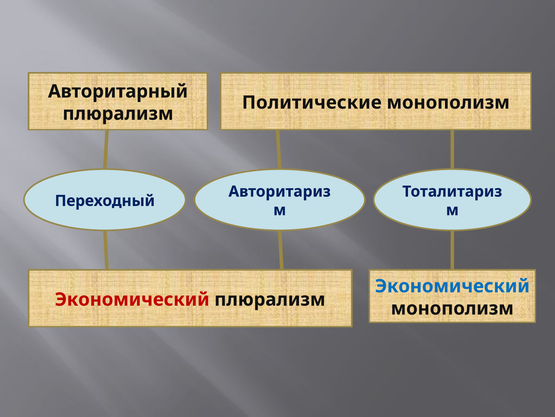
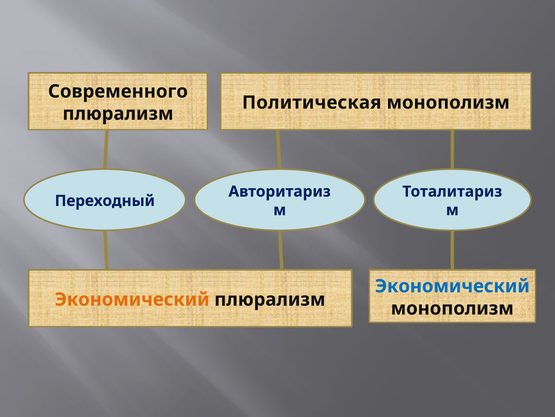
Авторитарный: Авторитарный -> Современного (118, 91)
Политические: Политические -> Политическая (312, 102)
Экономический colour: red -> orange (132, 299)
